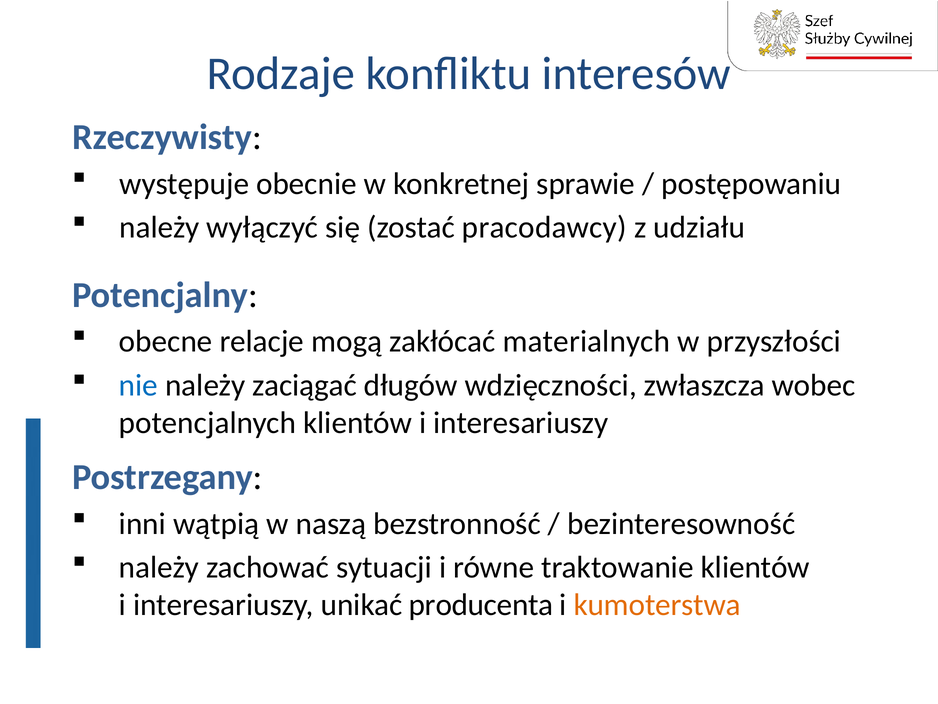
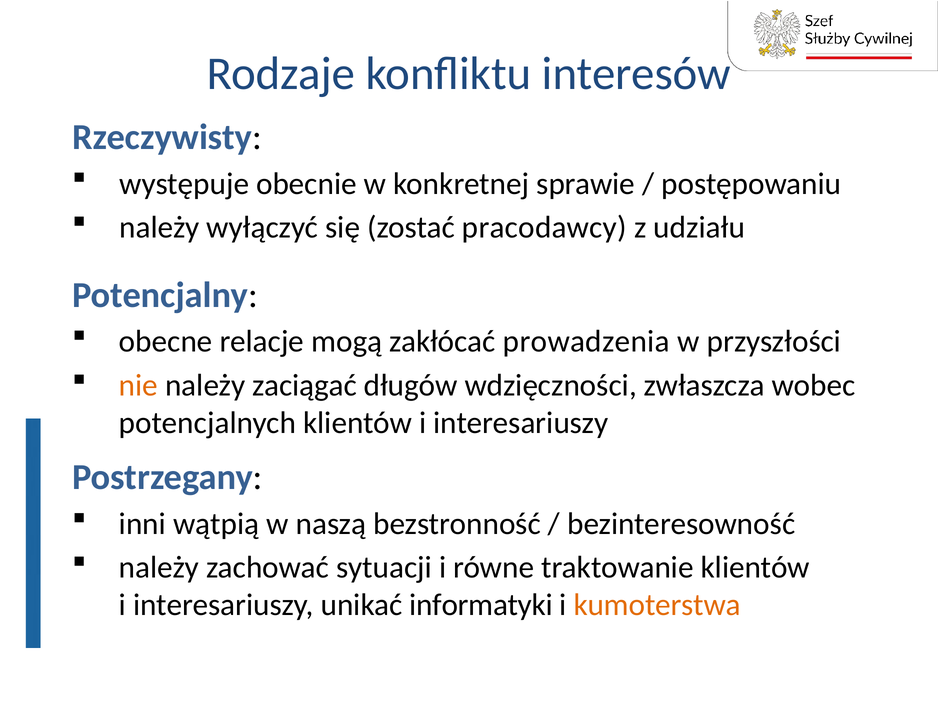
materialnych: materialnych -> prowadzenia (586, 341)
nie colour: blue -> orange (138, 385)
producenta: producenta -> informatyki (481, 605)
